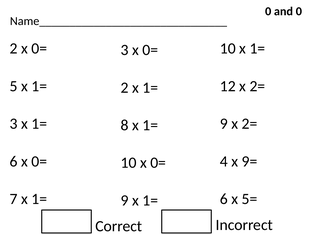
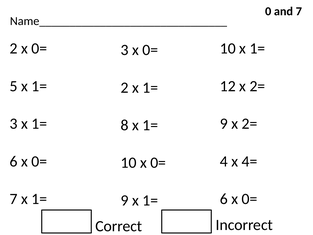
and 0: 0 -> 7 (299, 11)
9=: 9= -> 4= (249, 161)
5=: 5= -> 0= (249, 199)
